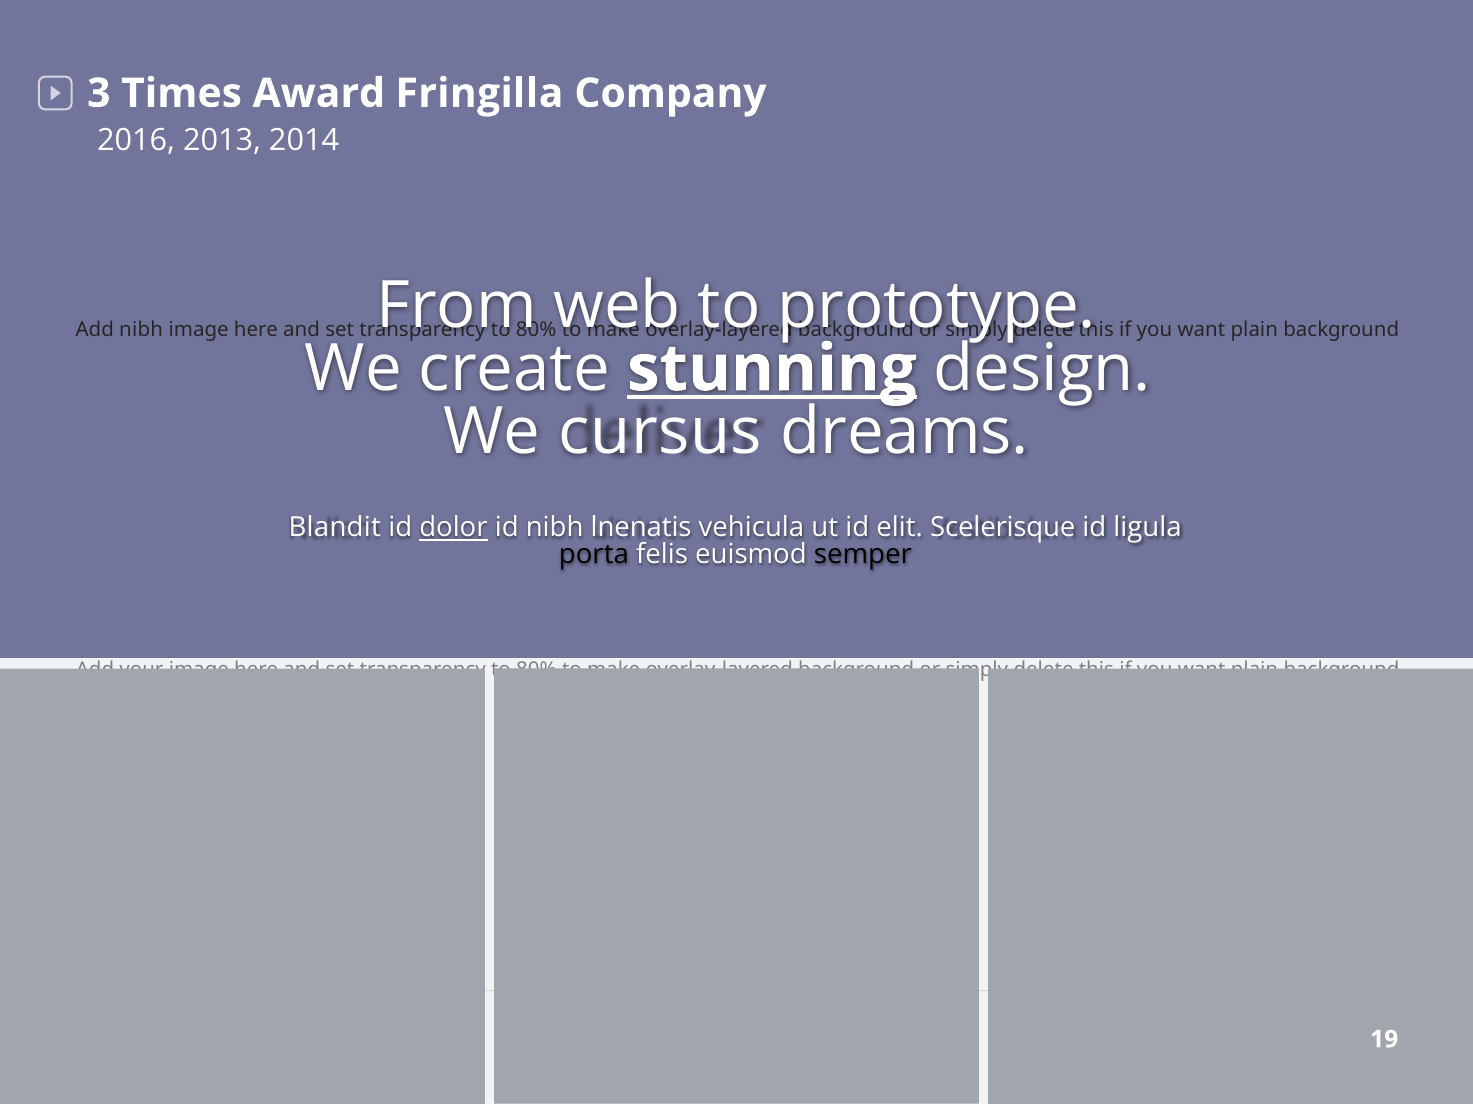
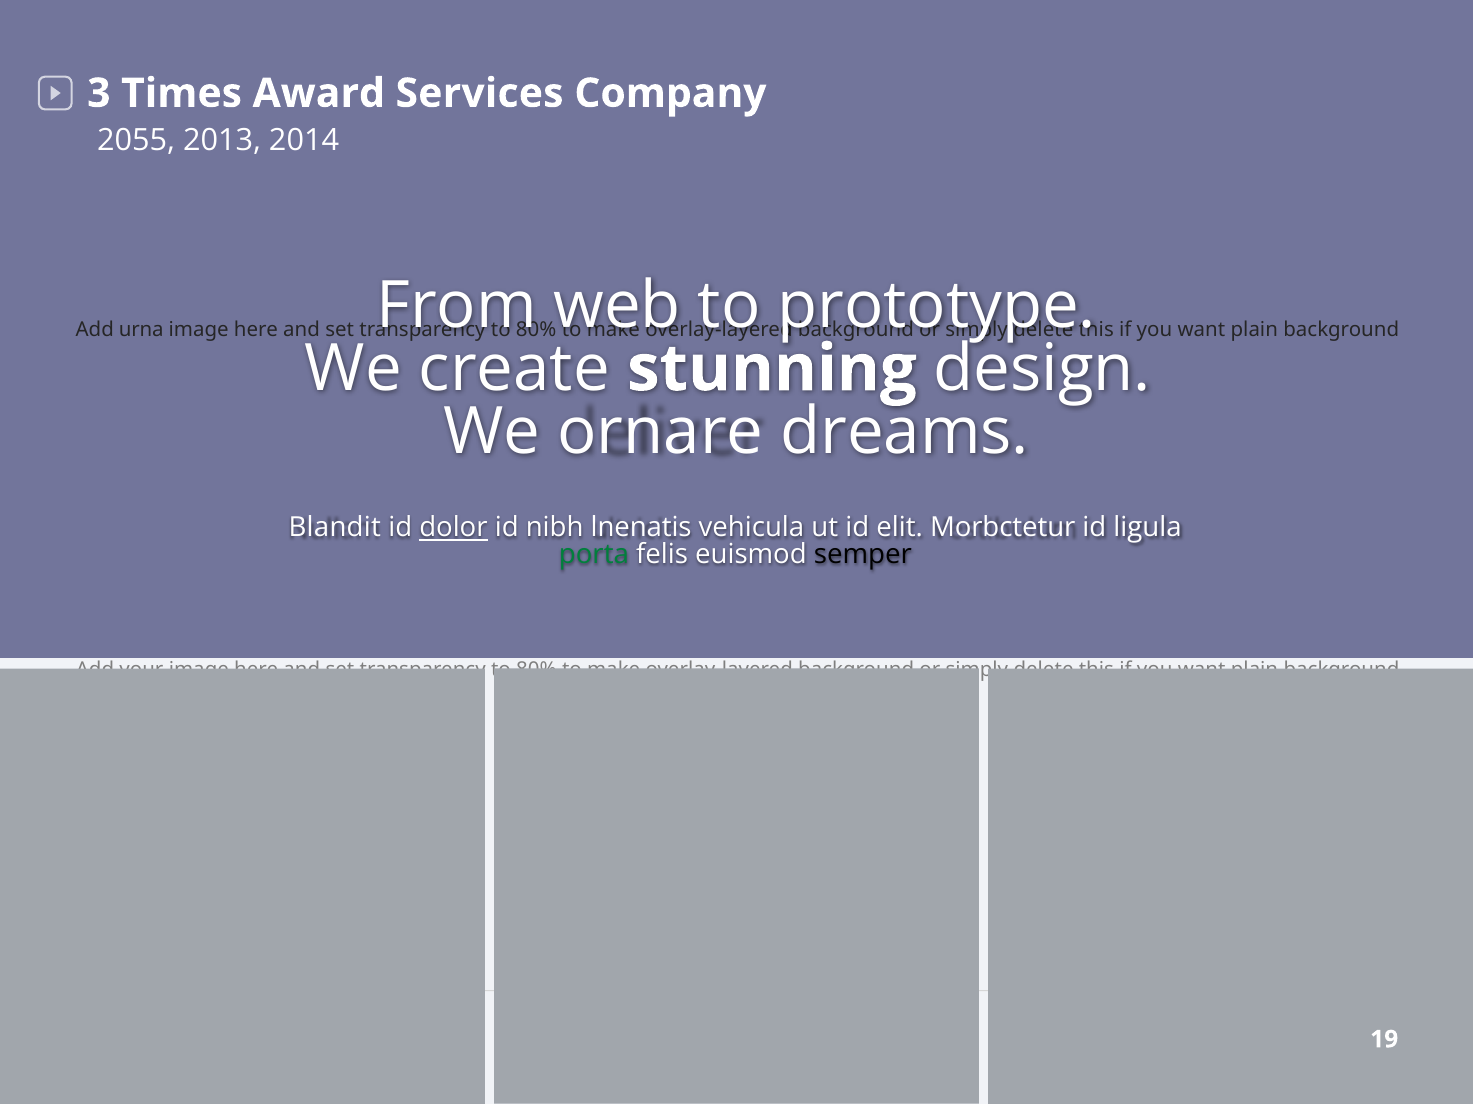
Fringilla: Fringilla -> Services (480, 93)
2016: 2016 -> 2055 (136, 141)
Add nibh: nibh -> urna (141, 330)
stunning underline: present -> none (772, 369)
cursus: cursus -> ornare (661, 432)
Scelerisque: Scelerisque -> Morbctetur (1003, 528)
porta colour: black -> green (594, 555)
